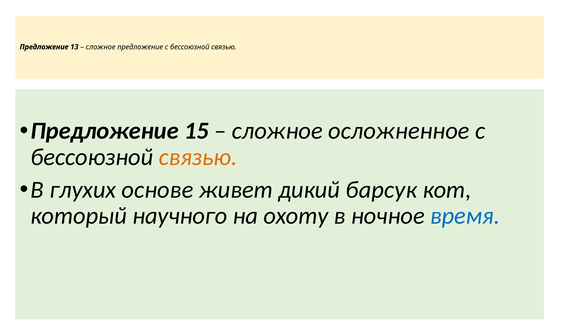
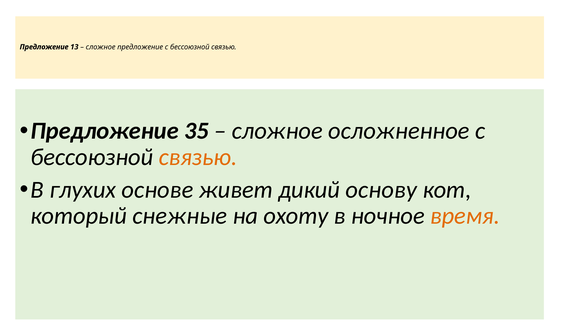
15: 15 -> 35 (196, 131)
барсук: барсук -> основу (381, 189)
научного: научного -> снежные (180, 216)
время colour: blue -> orange (465, 216)
